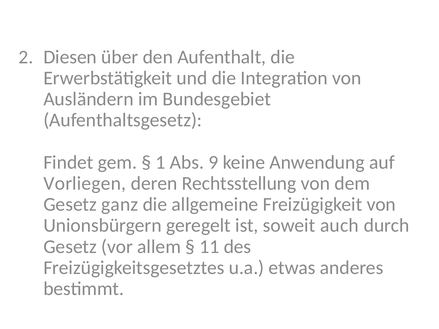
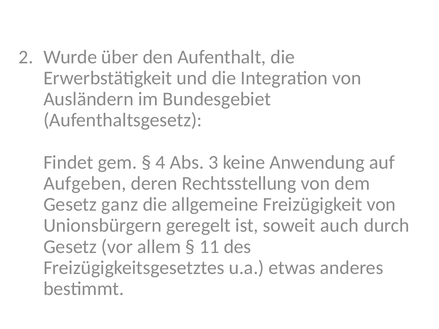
Diesen: Diesen -> Wurde (70, 57)
1: 1 -> 4 (161, 162)
9: 9 -> 3 (213, 162)
Vorliegen: Vorliegen -> Aufgeben (85, 184)
